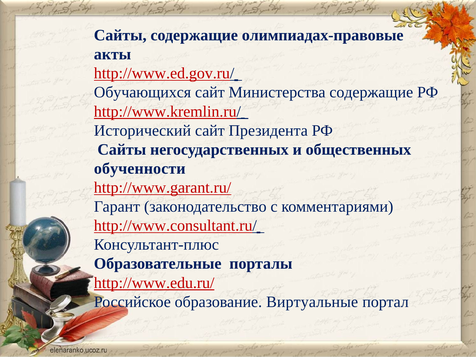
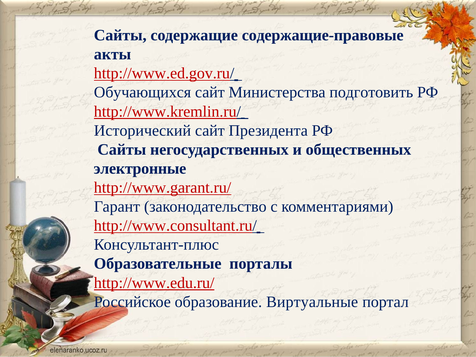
олимпиадах-правовые: олимпиадах-правовые -> содержащие-правовые (323, 35)
Министерства содержащие: содержащие -> подготовить (371, 92)
обученности: обученности -> электронные (140, 169)
